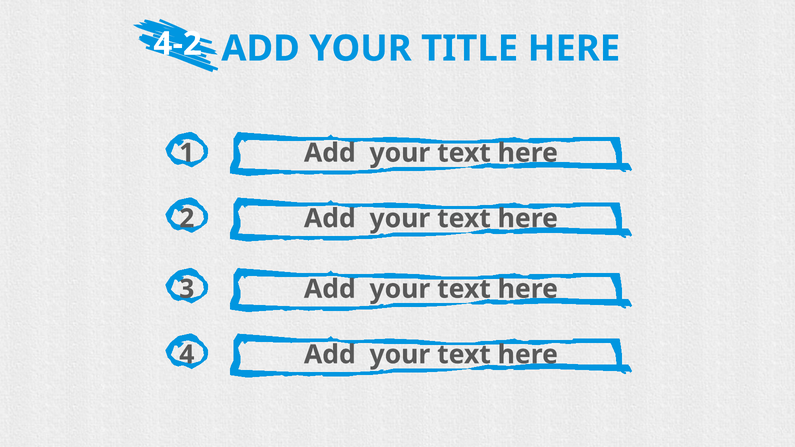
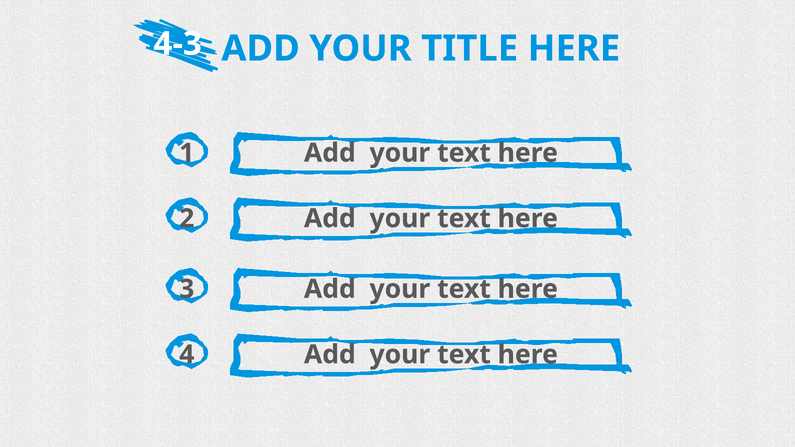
4-2: 4-2 -> 4-3 (178, 44)
